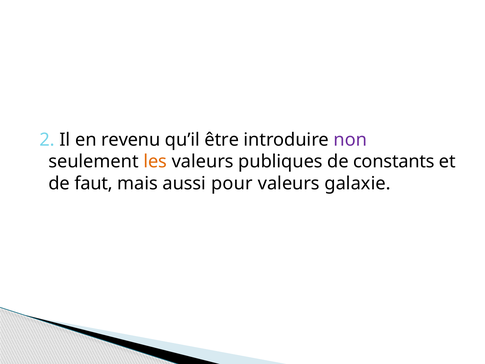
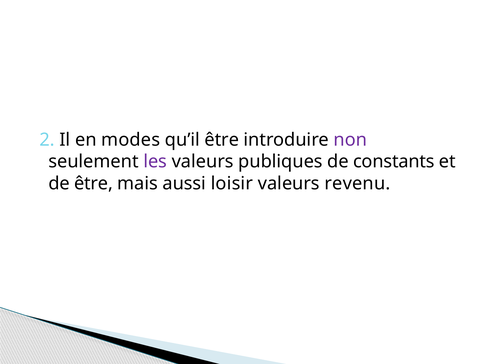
revenu: revenu -> modes (131, 140)
les colour: orange -> purple (155, 161)
de faut: faut -> être (94, 183)
pour: pour -> loisir (232, 183)
galaxie: galaxie -> revenu (357, 183)
